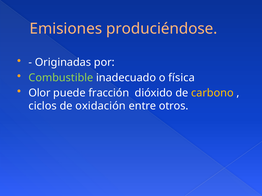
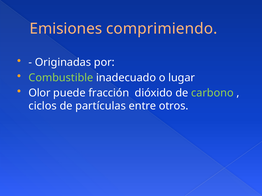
produciéndose: produciéndose -> comprimiendo (162, 29)
física: física -> lugar (182, 78)
carbono colour: yellow -> light green (212, 93)
oxidación: oxidación -> partículas (101, 106)
